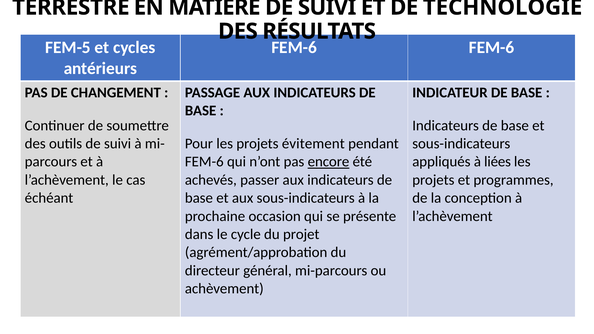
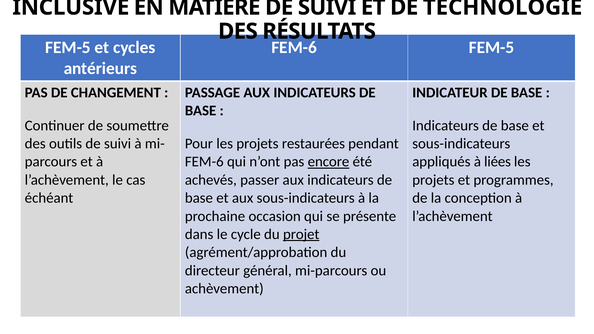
TERRESTRE: TERRESTRE -> INCLUSIVE (71, 7)
FEM-6: FEM-6 -> FEM-5 (492, 47)
évitement: évitement -> restaurées (313, 144)
projet underline: none -> present (301, 234)
